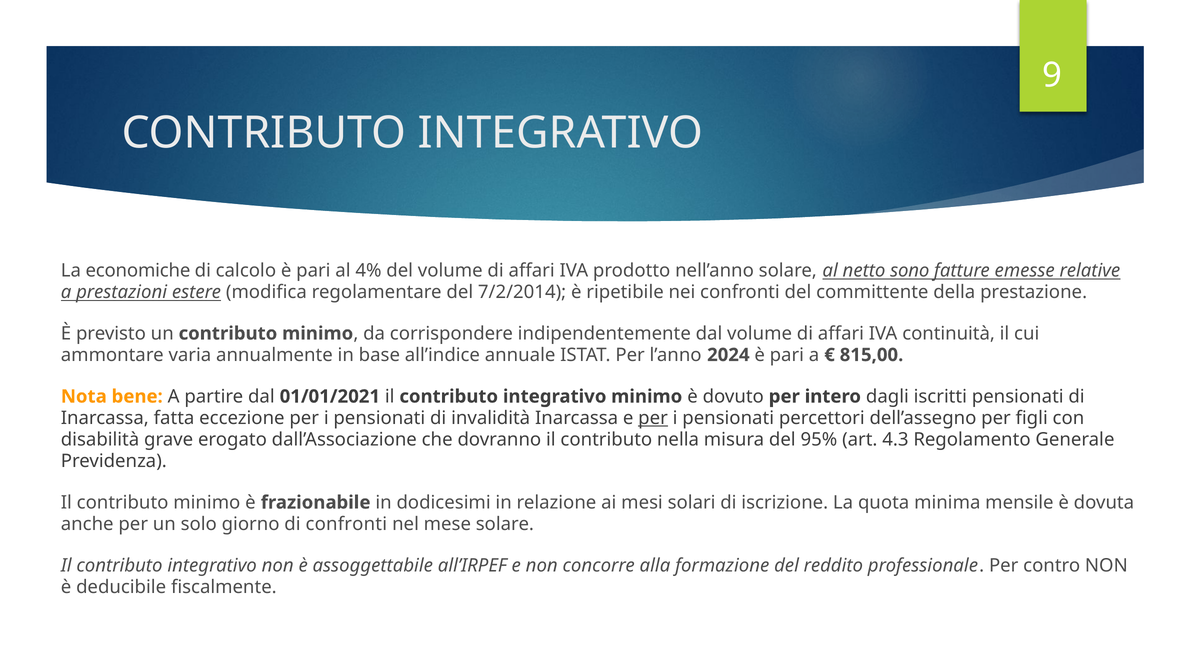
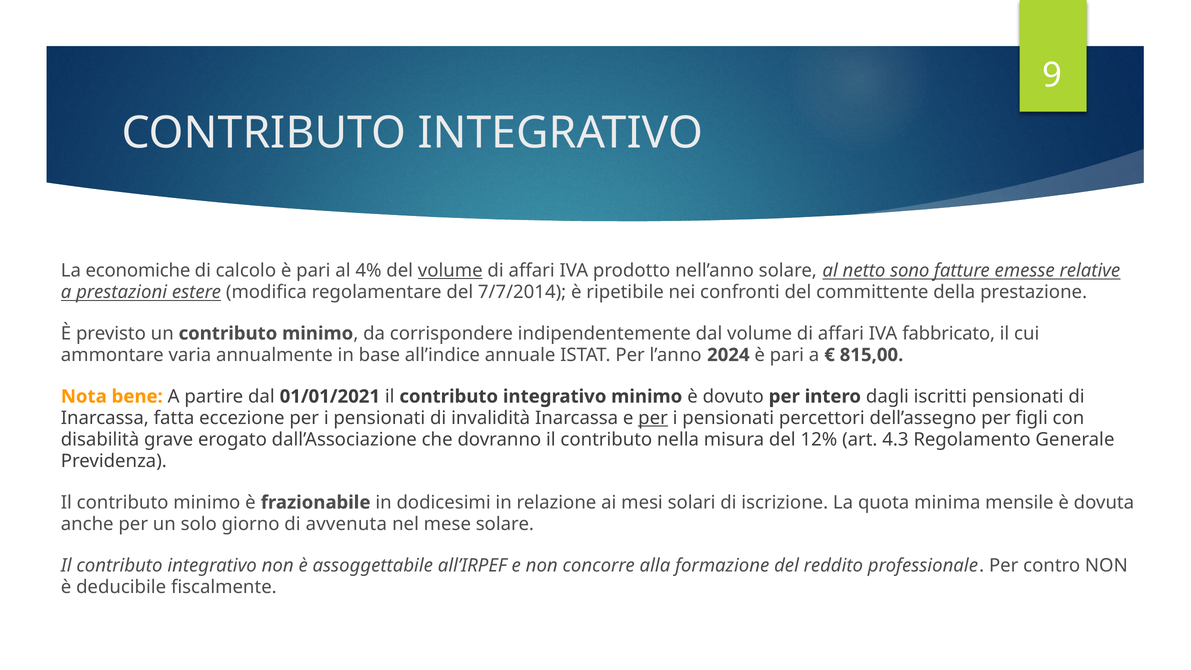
volume underline: none -> present (450, 270)
7/2/2014: 7/2/2014 -> 7/7/2014 (522, 292)
continuità: continuità -> fabbricato (949, 333)
95%: 95% -> 12% (819, 439)
di confronti: confronti -> avvenuta (346, 524)
